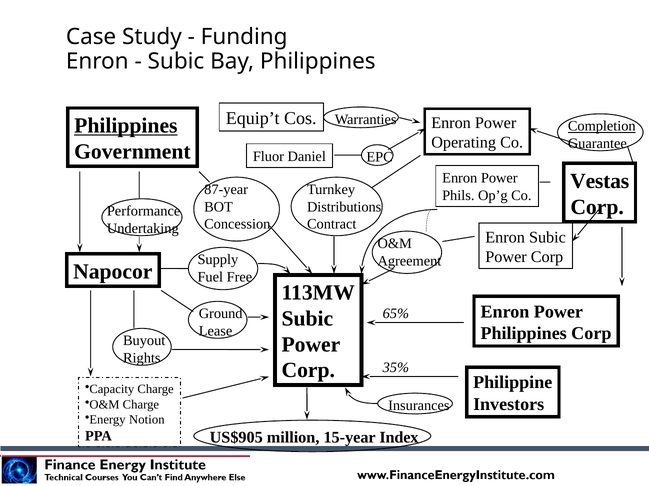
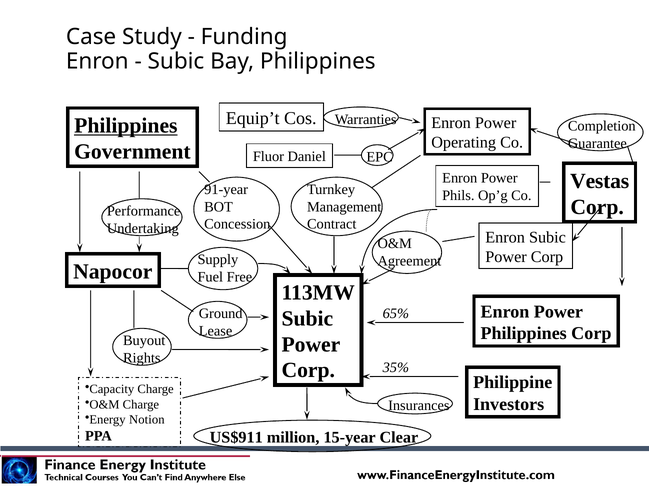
Completion underline: present -> none (602, 126)
87-year: 87-year -> 91-year (226, 190)
Distributions: Distributions -> Management (344, 207)
US$905: US$905 -> US$911 (236, 438)
Index: Index -> Clear (399, 438)
